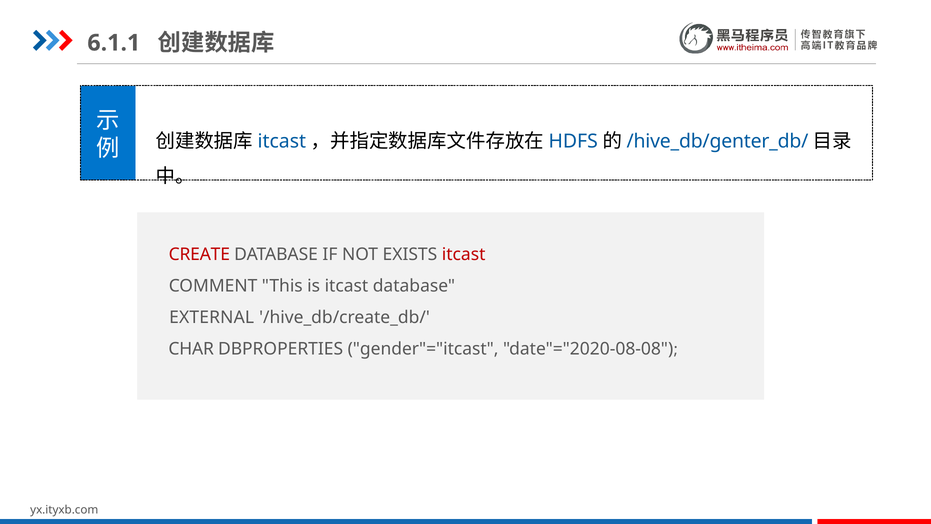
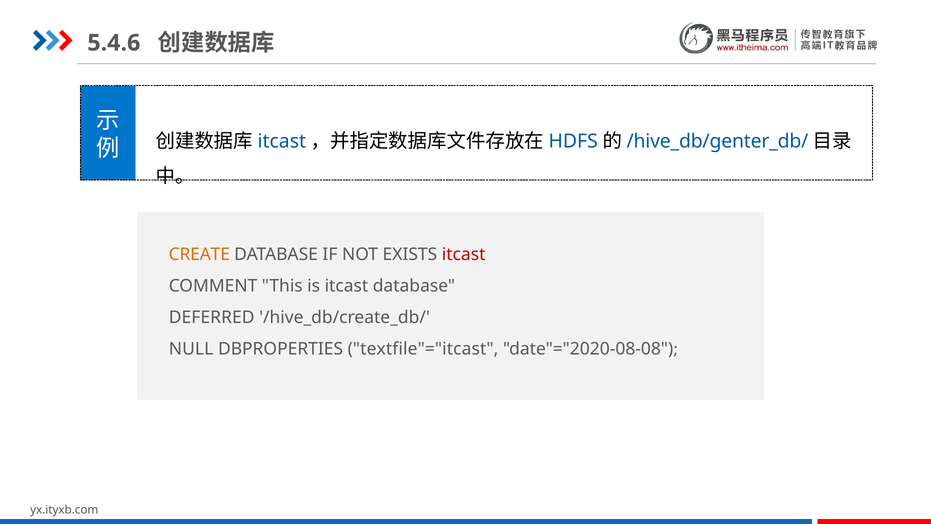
6.1.1: 6.1.1 -> 5.4.6 (114, 43)
CREATE colour: red -> orange (199, 255)
EXTERNAL: EXTERNAL -> DEFERRED (212, 317)
CHAR: CHAR -> NULL (191, 349)
gender"="itcast: gender"="itcast -> textfile"="itcast (423, 349)
